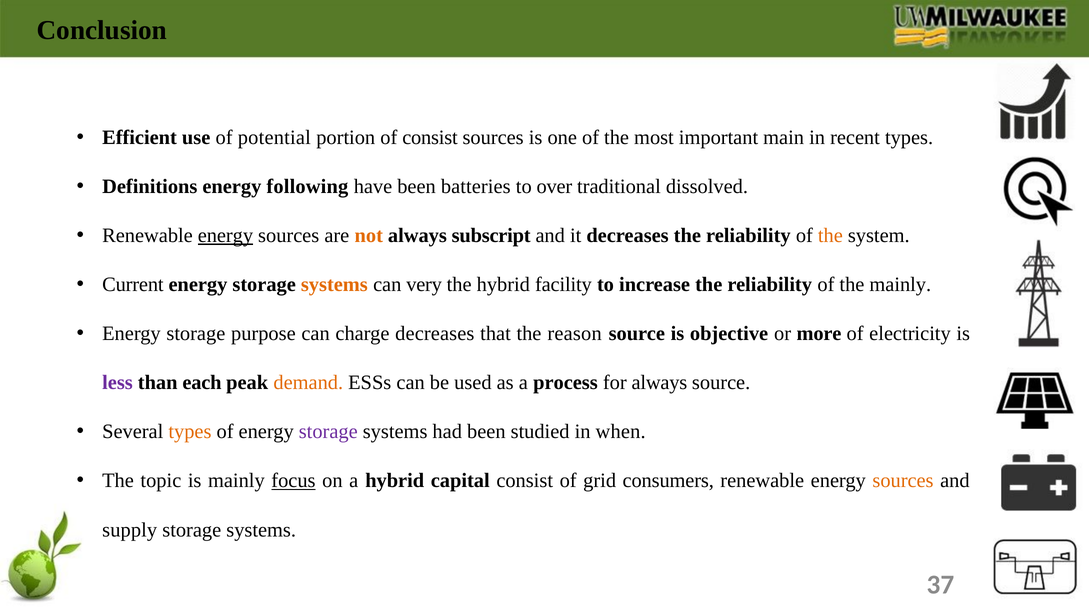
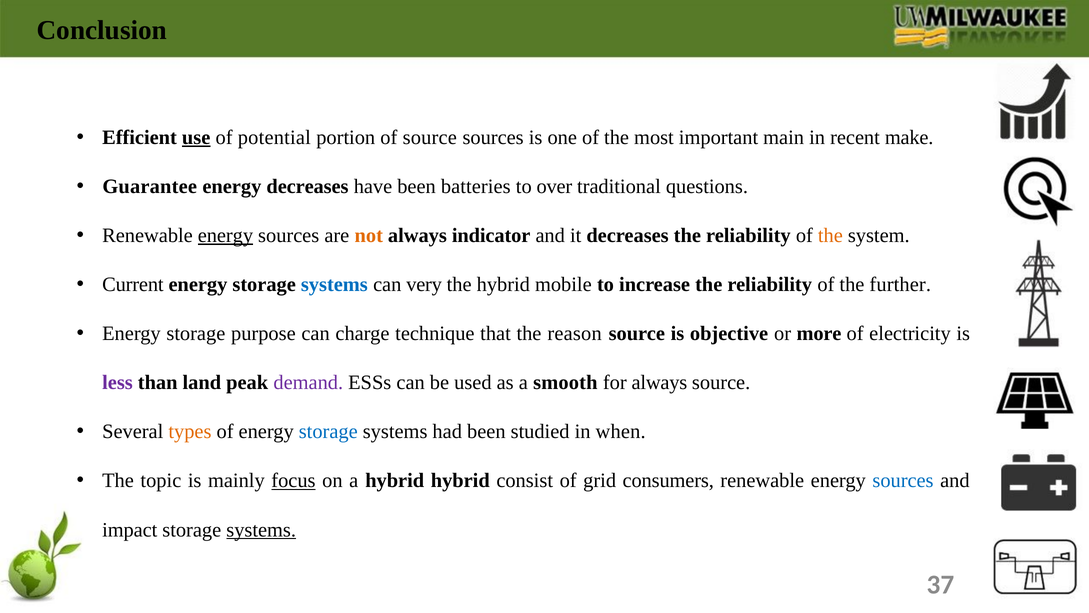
use underline: none -> present (196, 137)
of consist: consist -> source (430, 137)
recent types: types -> make (909, 137)
Definitions: Definitions -> Guarantee (150, 186)
energy following: following -> decreases (307, 186)
dissolved: dissolved -> questions (707, 186)
subscript: subscript -> indicator (491, 235)
systems colour: orange -> blue (334, 284)
facility: facility -> mobile (563, 284)
the mainly: mainly -> further (900, 284)
charge decreases: decreases -> technique (435, 333)
each: each -> land (202, 382)
demand colour: orange -> purple (308, 382)
process: process -> smooth (565, 382)
storage colour: purple -> blue (328, 431)
hybrid capital: capital -> hybrid (460, 480)
sources colour: orange -> blue (903, 480)
supply: supply -> impact (130, 529)
systems underline: none -> present (261, 529)
